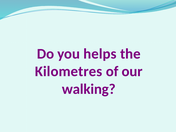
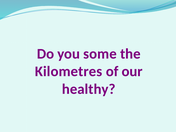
helps: helps -> some (100, 54)
walking: walking -> healthy (89, 89)
